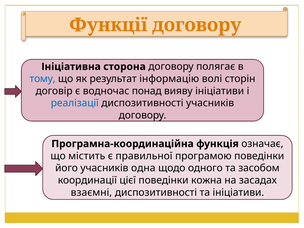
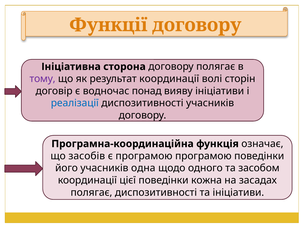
тому colour: blue -> purple (43, 79)
результат інформацію: інформацію -> координації (169, 79)
містить: містить -> засобів (87, 156)
є правильної: правильної -> програмою (144, 156)
взаємні: взаємні -> полягає (91, 192)
